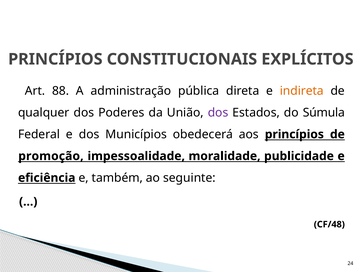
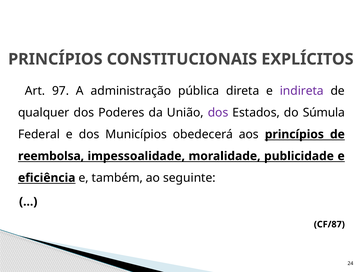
88: 88 -> 97 (61, 91)
indireta colour: orange -> purple (302, 91)
promoção: promoção -> reembolsa (51, 156)
CF/48: CF/48 -> CF/87 (329, 224)
